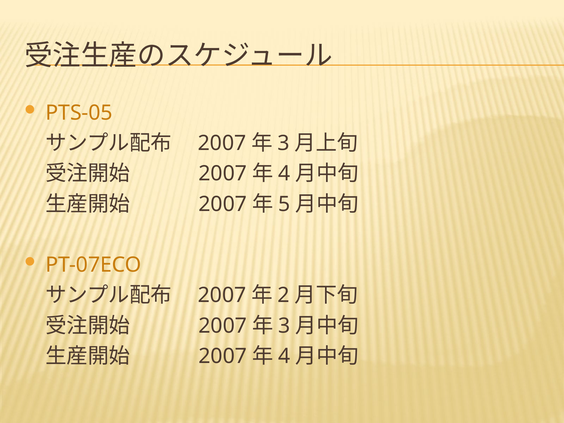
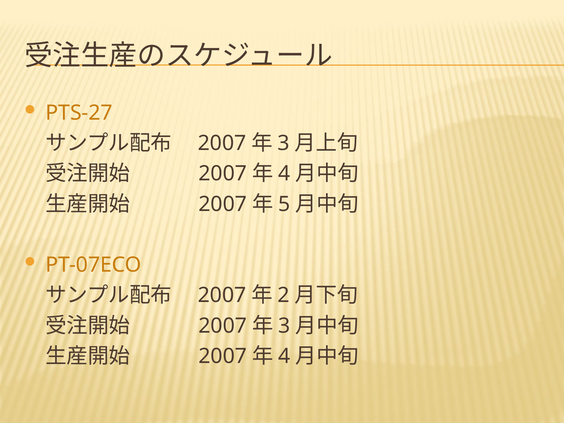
PTS-05: PTS-05 -> PTS-27 (79, 113)
